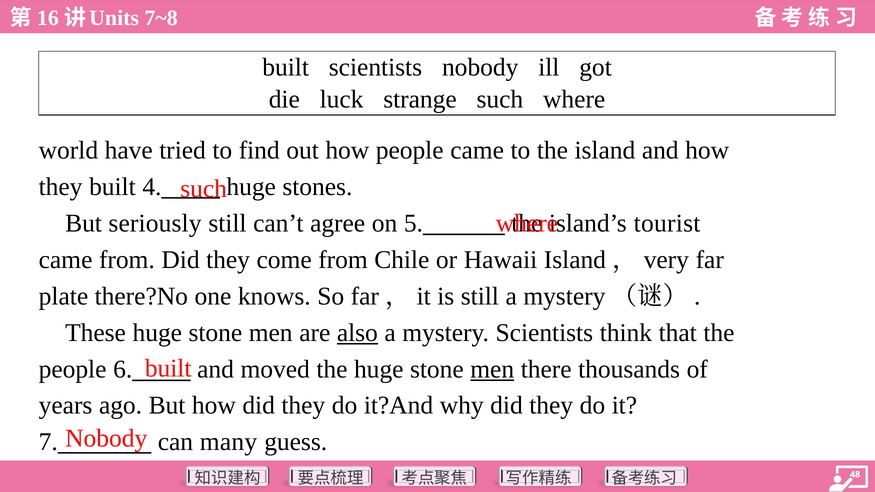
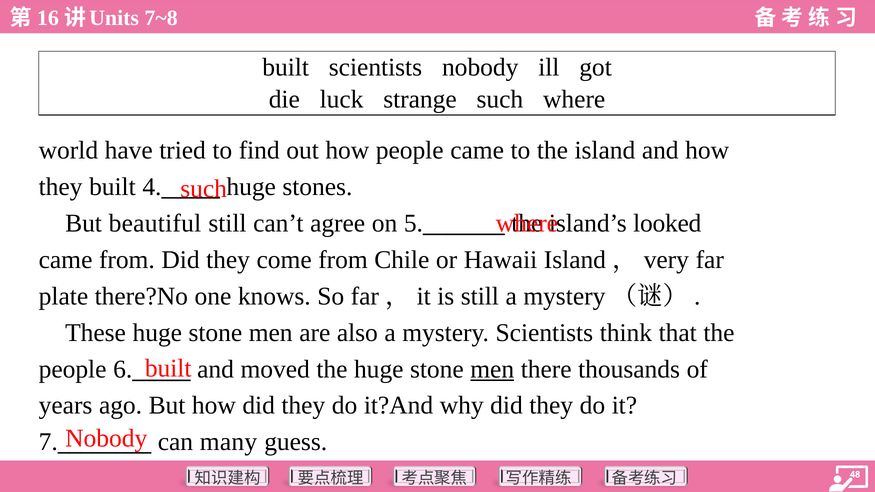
seriously: seriously -> beautiful (155, 223)
tourist: tourist -> looked (667, 223)
also underline: present -> none (357, 333)
